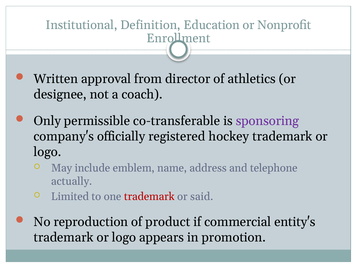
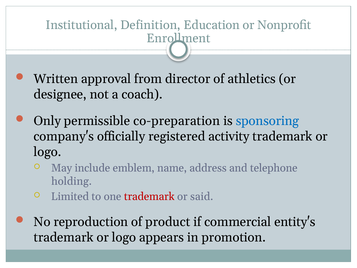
co-transferable: co-transferable -> co-preparation (177, 121)
sponsoring colour: purple -> blue (267, 121)
hockey: hockey -> activity (229, 136)
actually: actually -> holding (72, 181)
